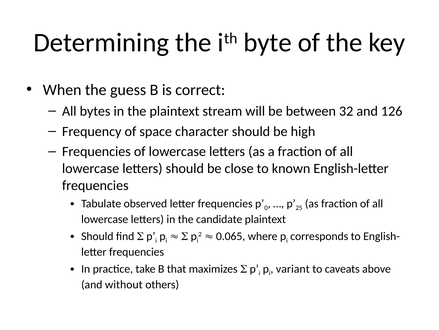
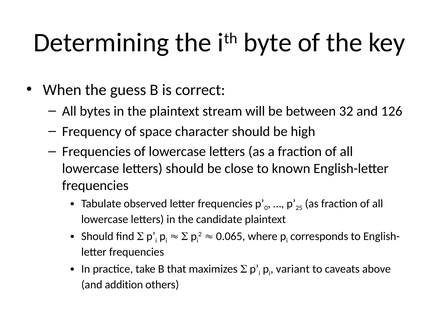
without: without -> addition (124, 284)
